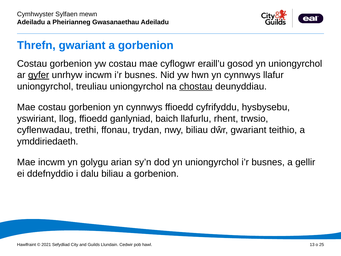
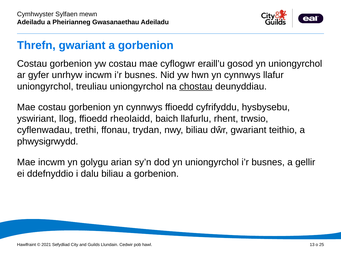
gyfer underline: present -> none (39, 75)
ganlyniad: ganlyniad -> rheolaidd (131, 119)
ymddiriedaeth: ymddiriedaeth -> phwysigrwydd (48, 141)
